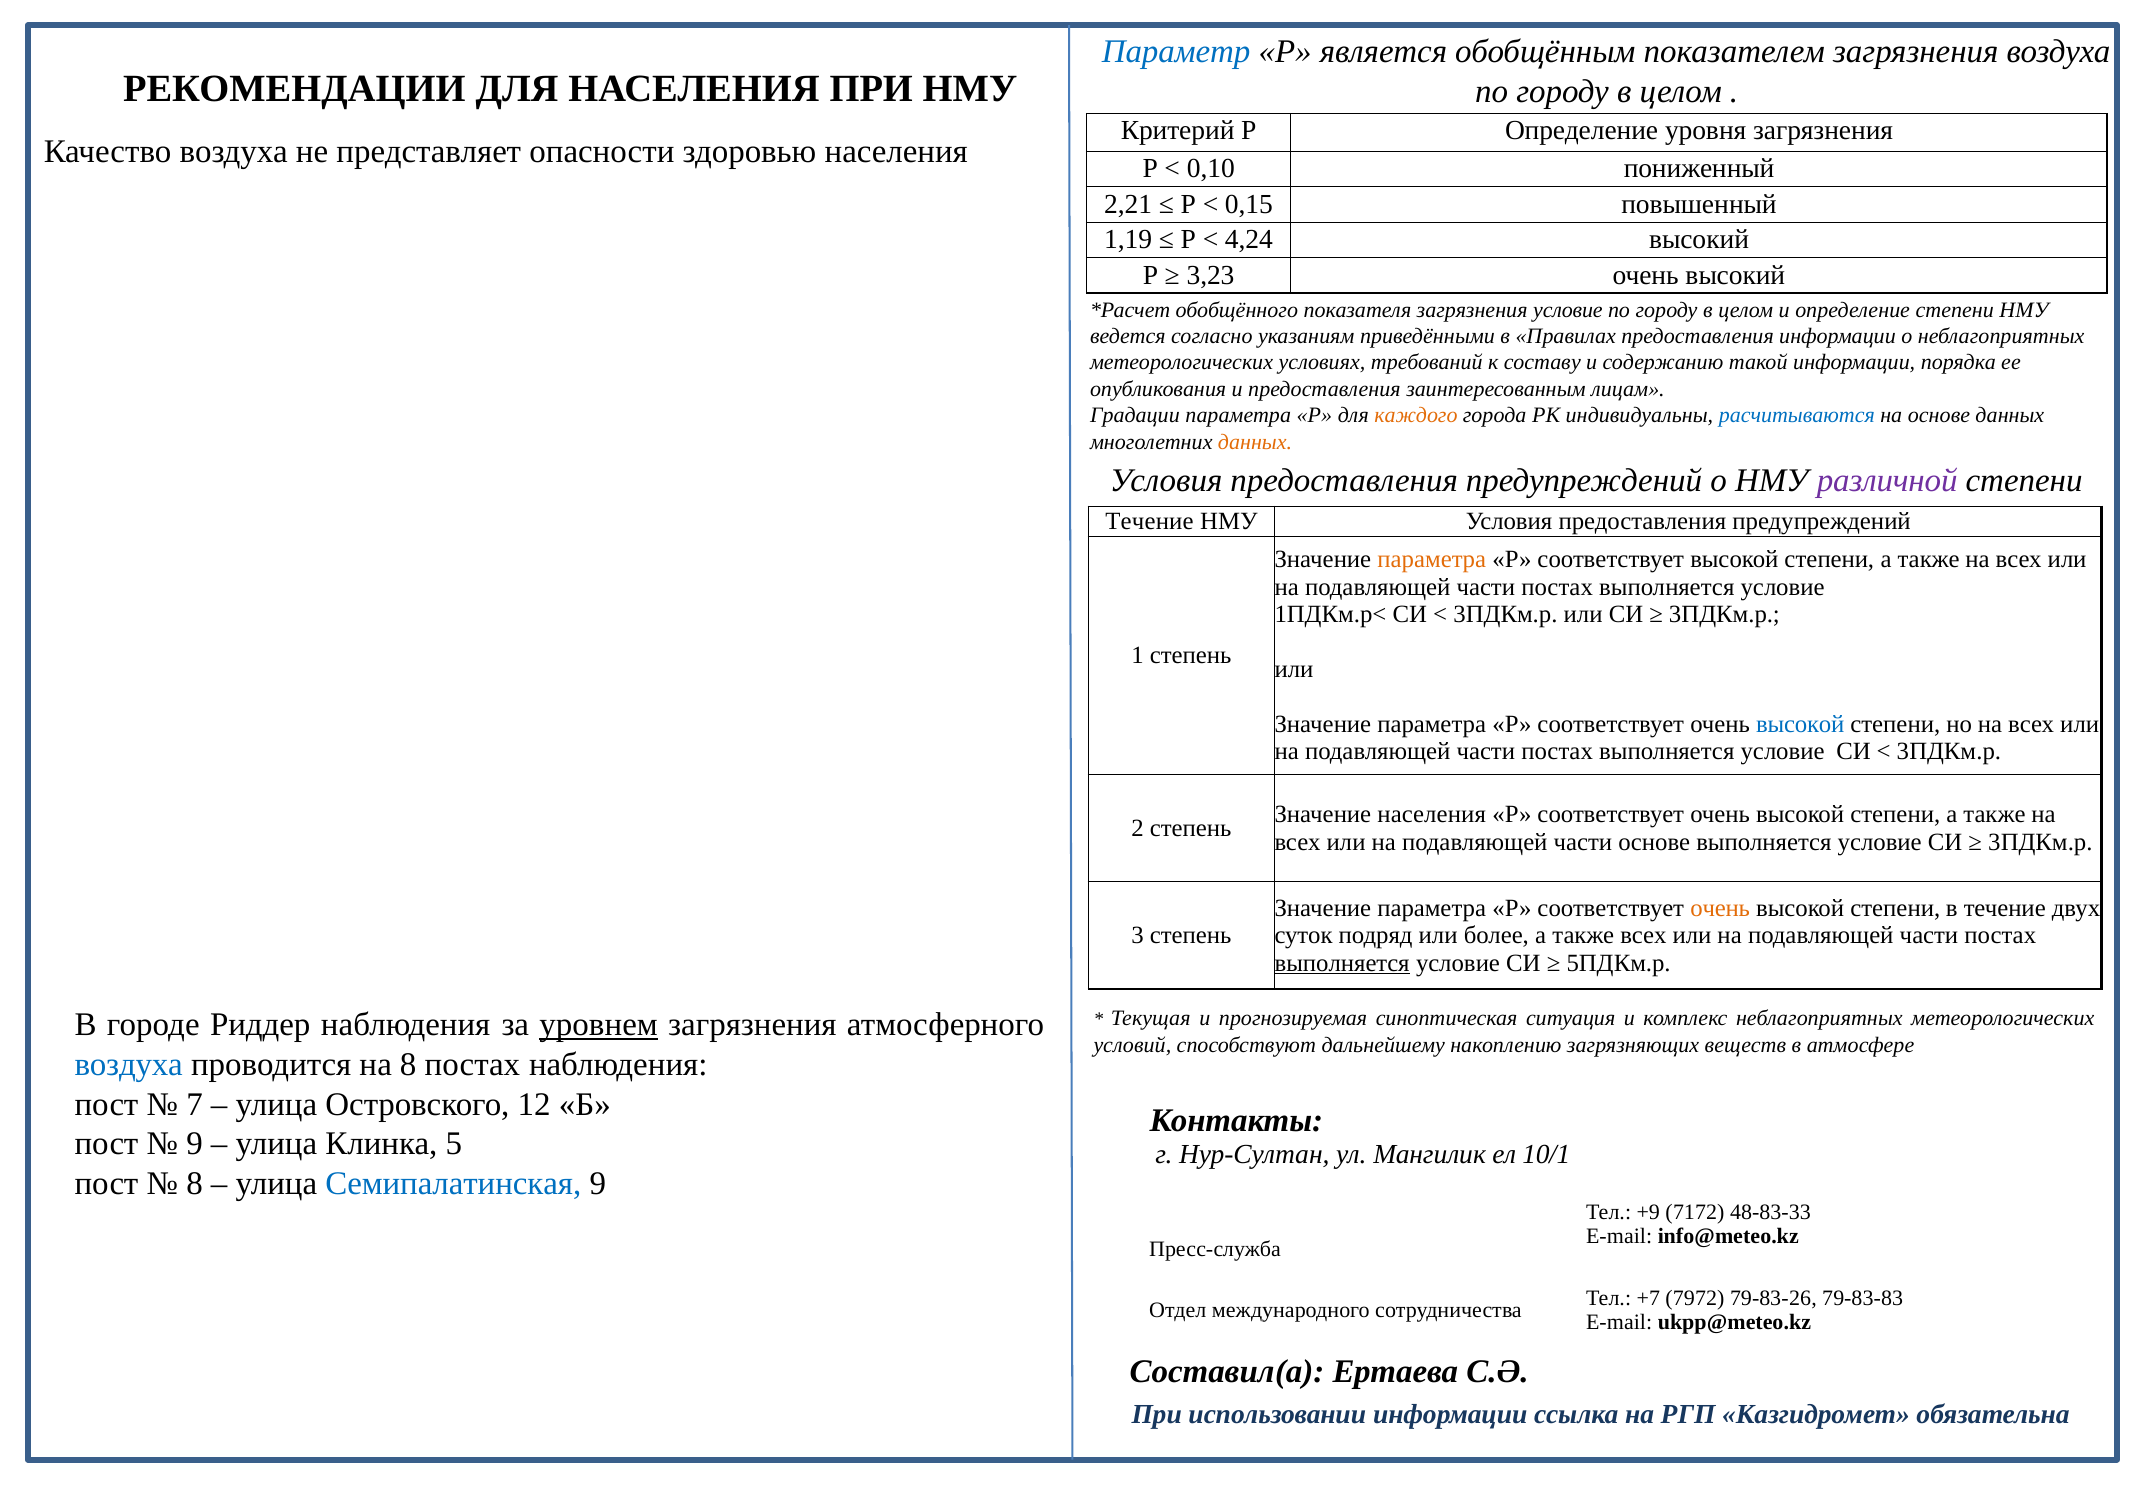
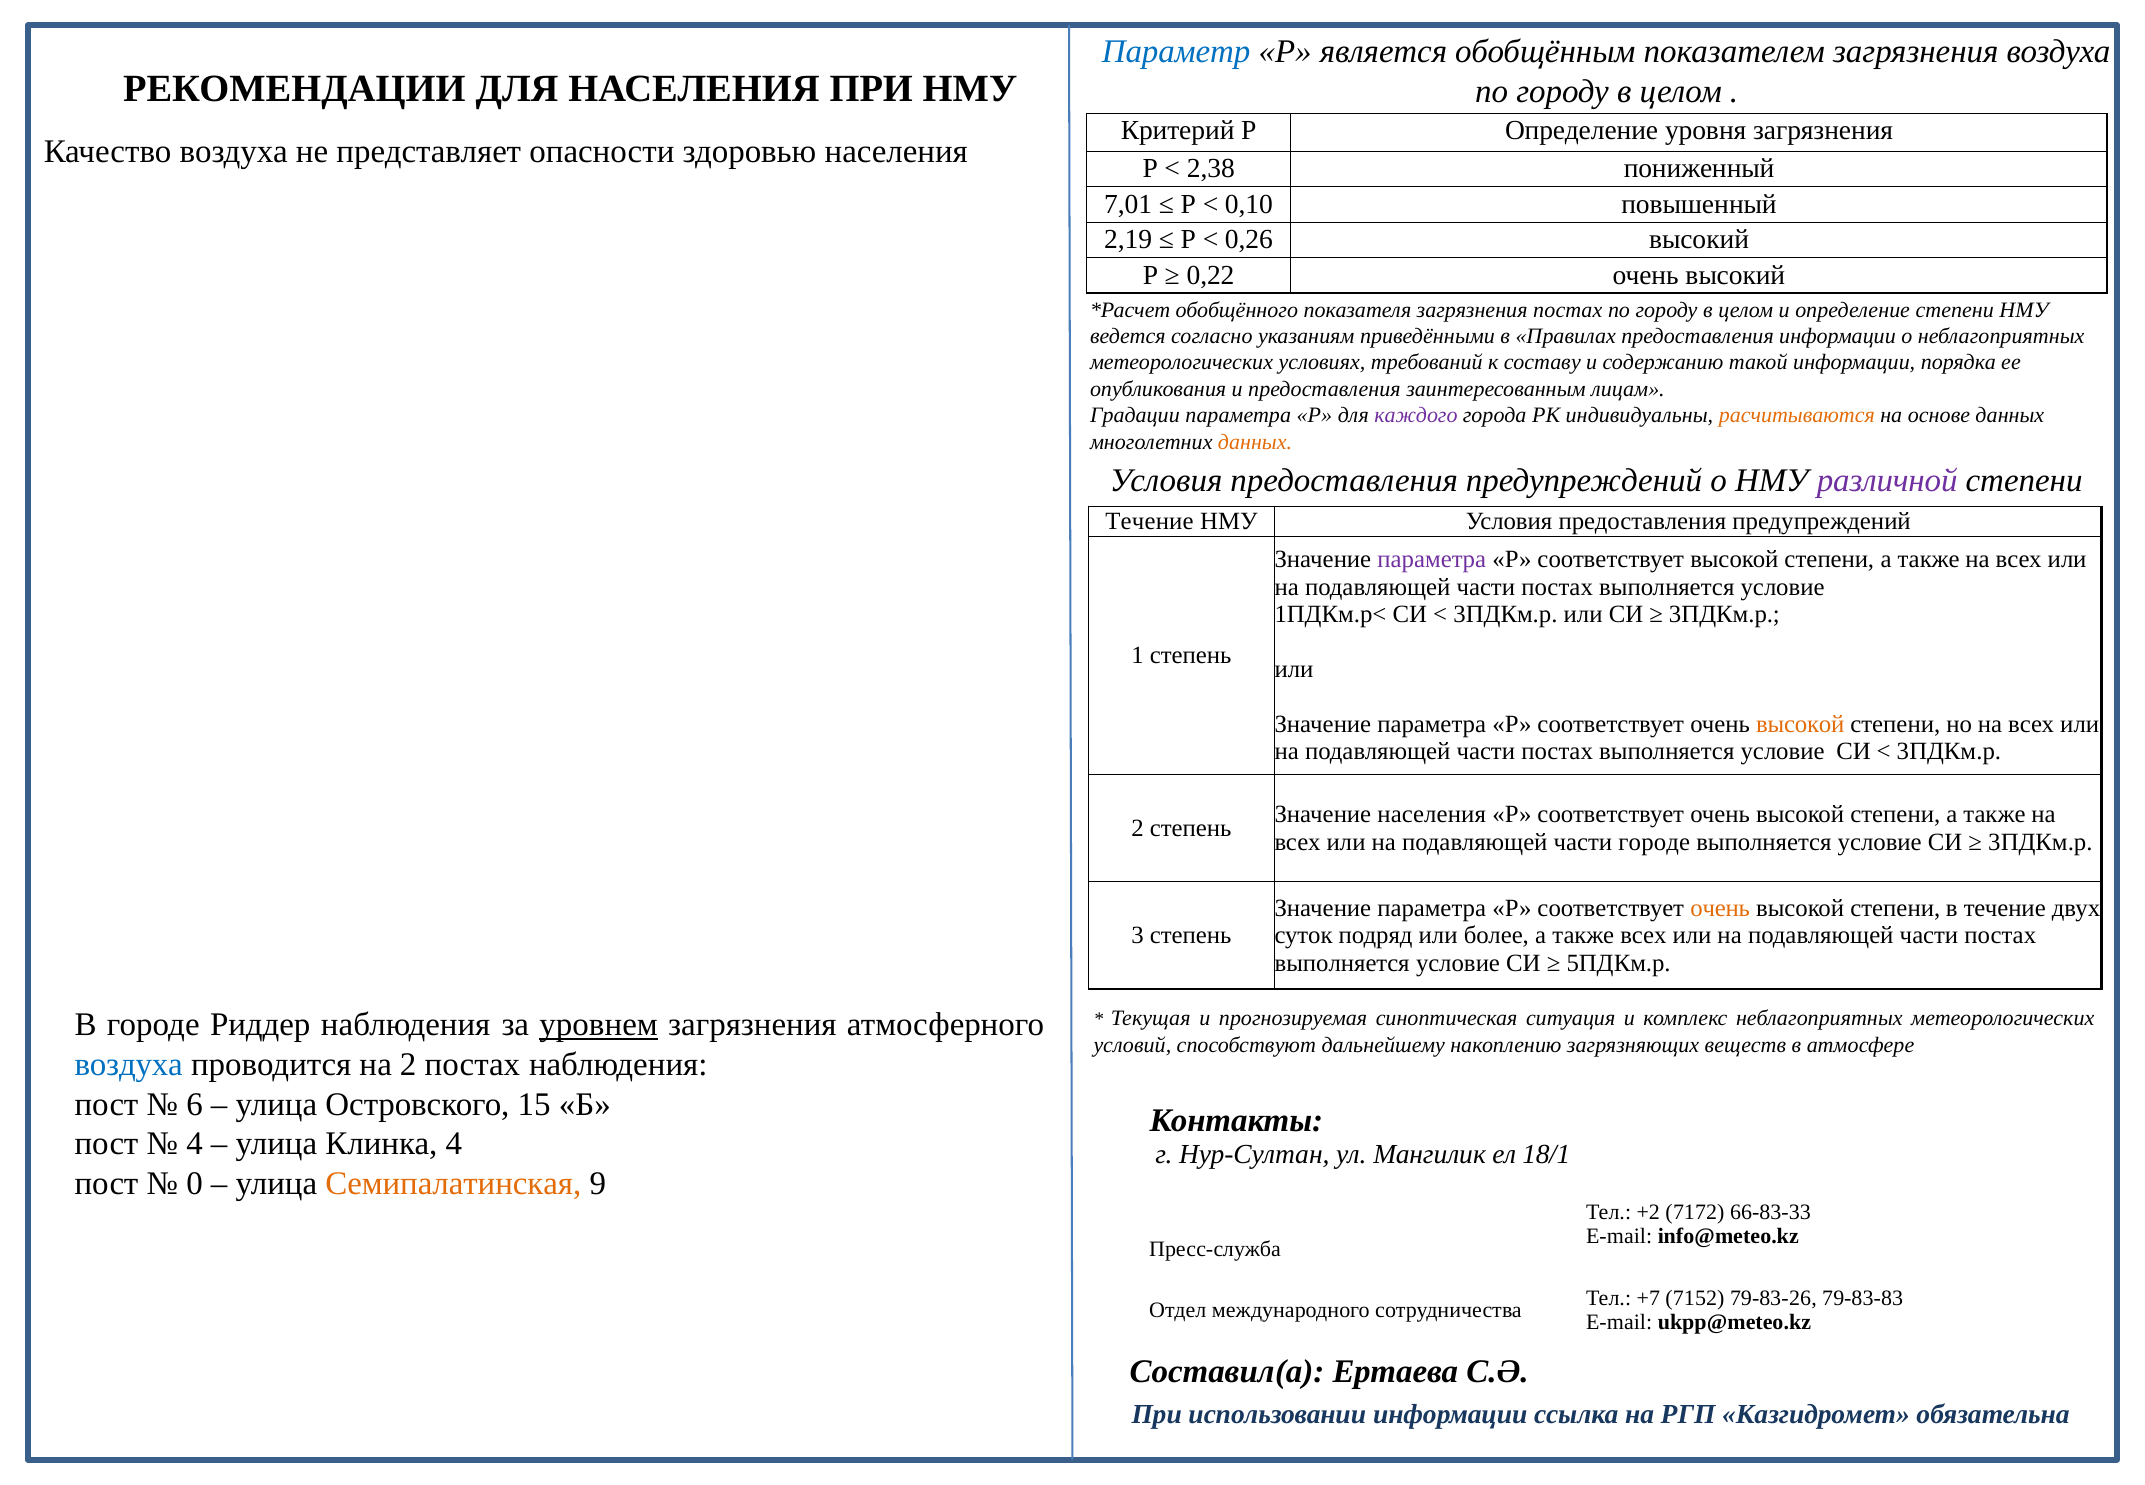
0,10: 0,10 -> 2,38 (1211, 169)
2,21: 2,21 -> 7,01 (1128, 204)
0,15: 0,15 -> 0,10 (1249, 204)
1,19: 1,19 -> 2,19 (1128, 240)
4,24: 4,24 -> 0,26 (1249, 240)
3,23: 3,23 -> 0,22 (1211, 275)
загрязнения условие: условие -> постах (1568, 310)
каждого colour: orange -> purple (1416, 415)
расчитываются colour: blue -> orange (1797, 415)
параметра colour: orange -> purple (1432, 559)
высокой colour: blue -> orange (1800, 724)
части основе: основе -> городе (1654, 842)
выполняется underline: present -> none (1342, 963)
на 8: 8 -> 2 (408, 1065)
7: 7 -> 6 (194, 1104)
12: 12 -> 15 (534, 1104)
9: 9 -> 4 (194, 1144)
Клинка 5: 5 -> 4 (454, 1144)
10/1: 10/1 -> 18/1 (1546, 1154)
8: 8 -> 0 (194, 1183)
Семипалатинская colour: blue -> orange (453, 1183)
+9: +9 -> +2 (1648, 1212)
48-83-33: 48-83-33 -> 66-83-33 (1770, 1212)
7972: 7972 -> 7152 (1695, 1298)
